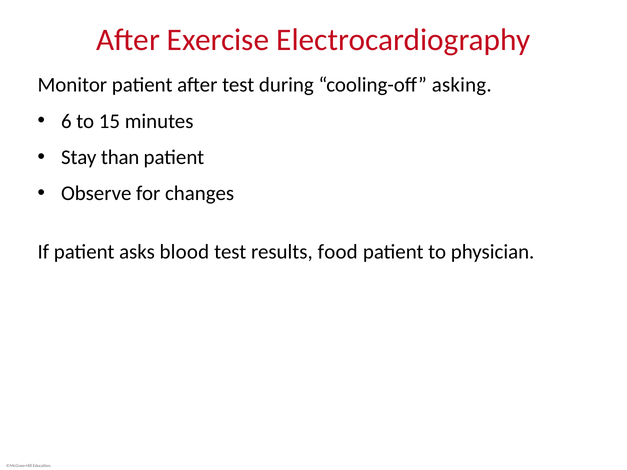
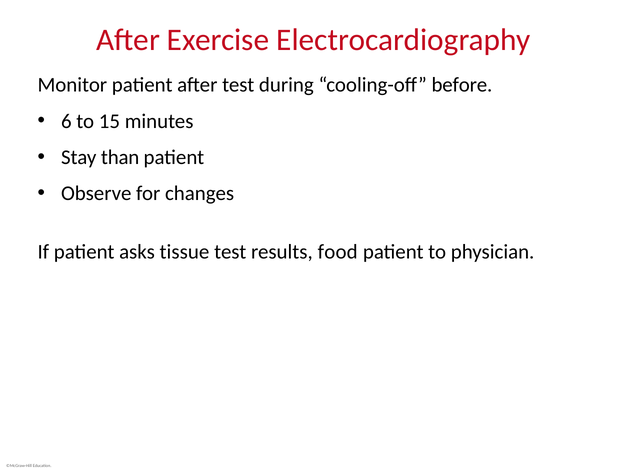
asking: asking -> before (462, 85)
blood: blood -> tissue (184, 252)
